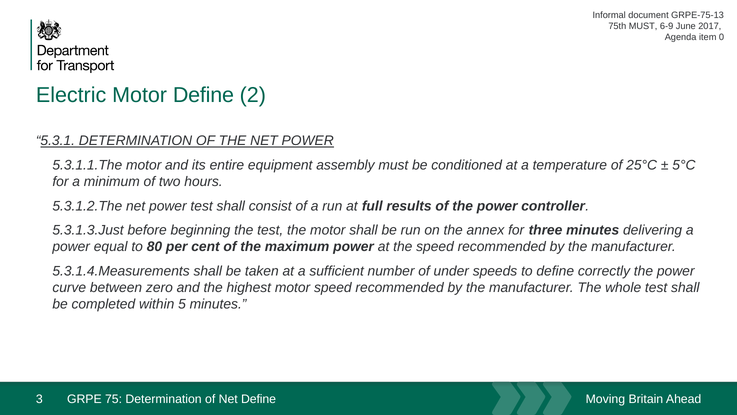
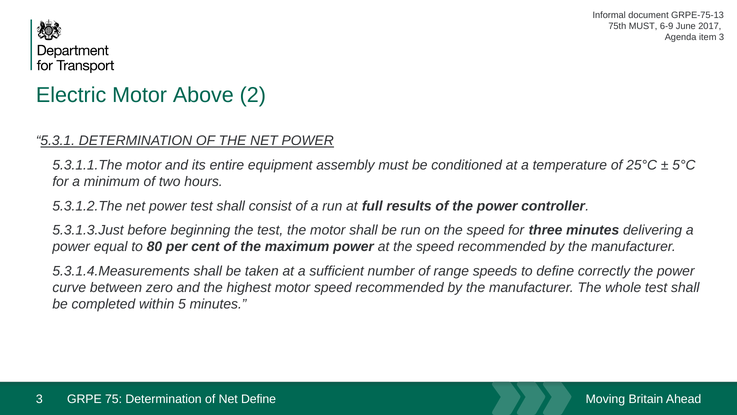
0: 0 -> 3 (722, 37)
Motor Define: Define -> Above (203, 95)
on the annex: annex -> speed (485, 230)
under: under -> range (451, 271)
